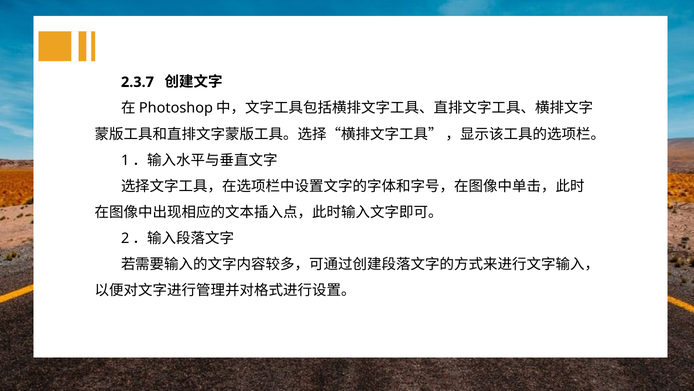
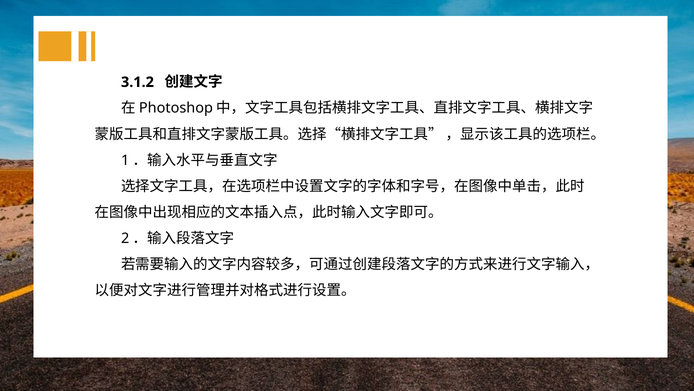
2.3.7: 2.3.7 -> 3.1.2 (137, 82)
